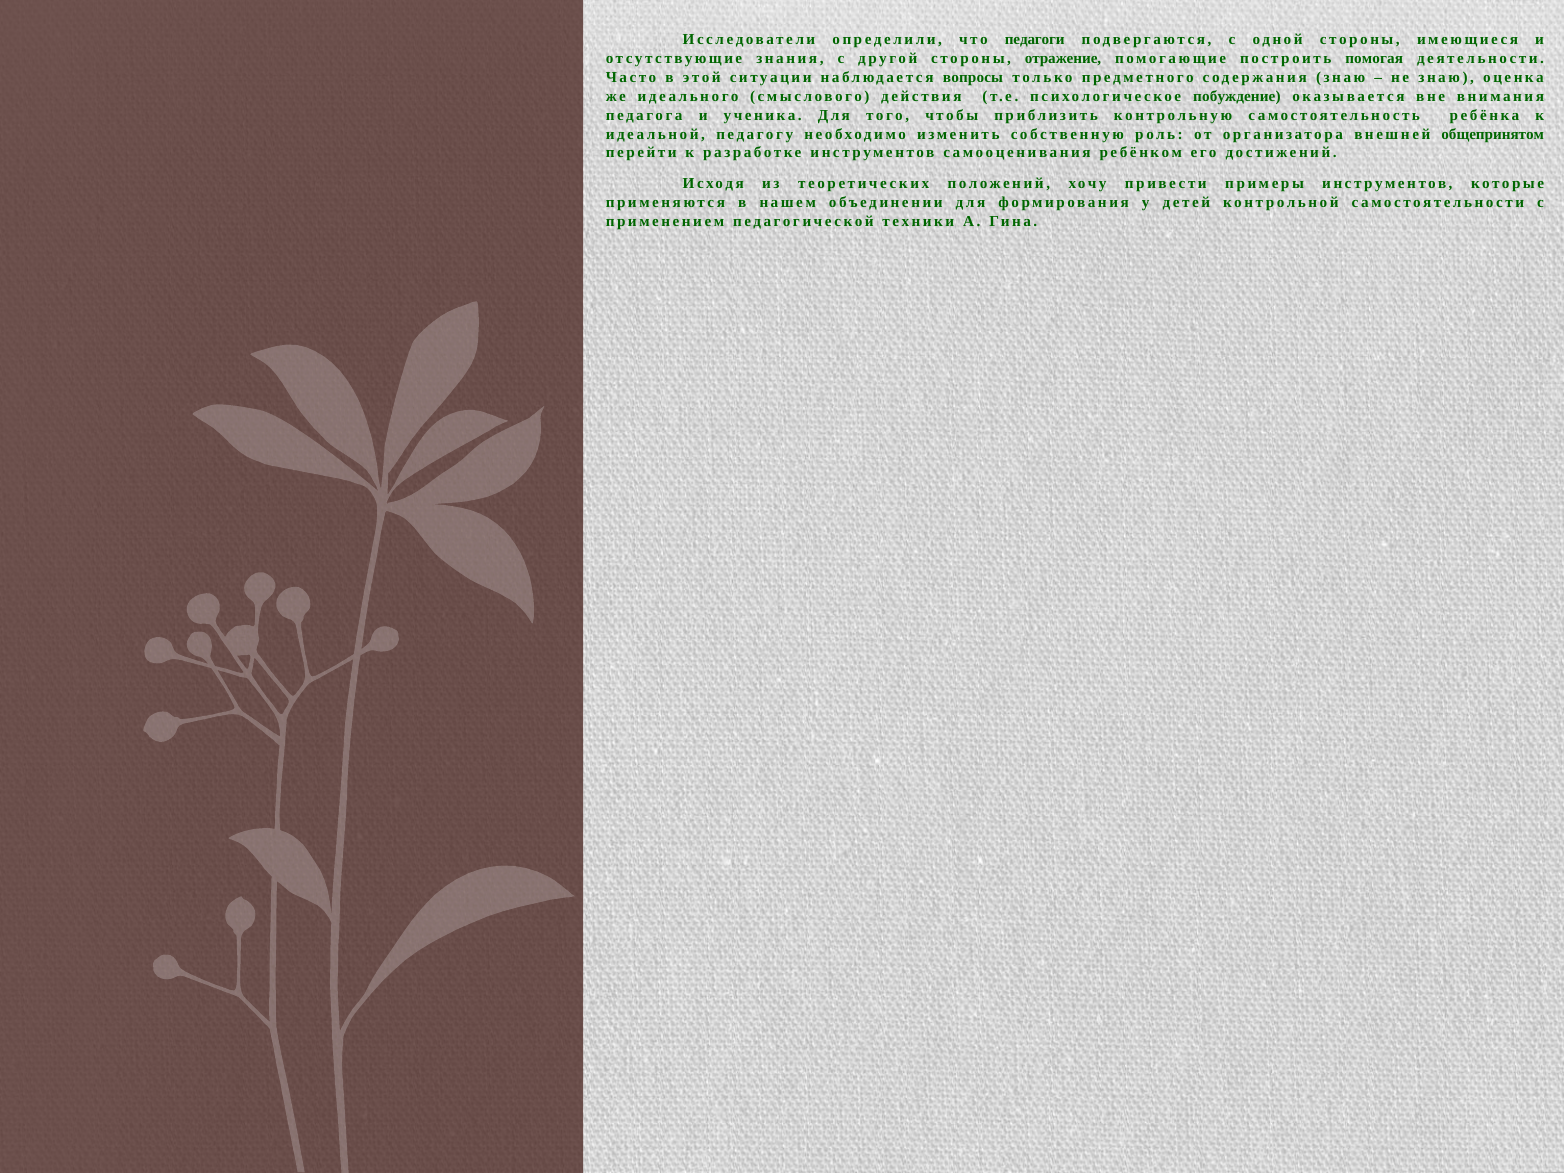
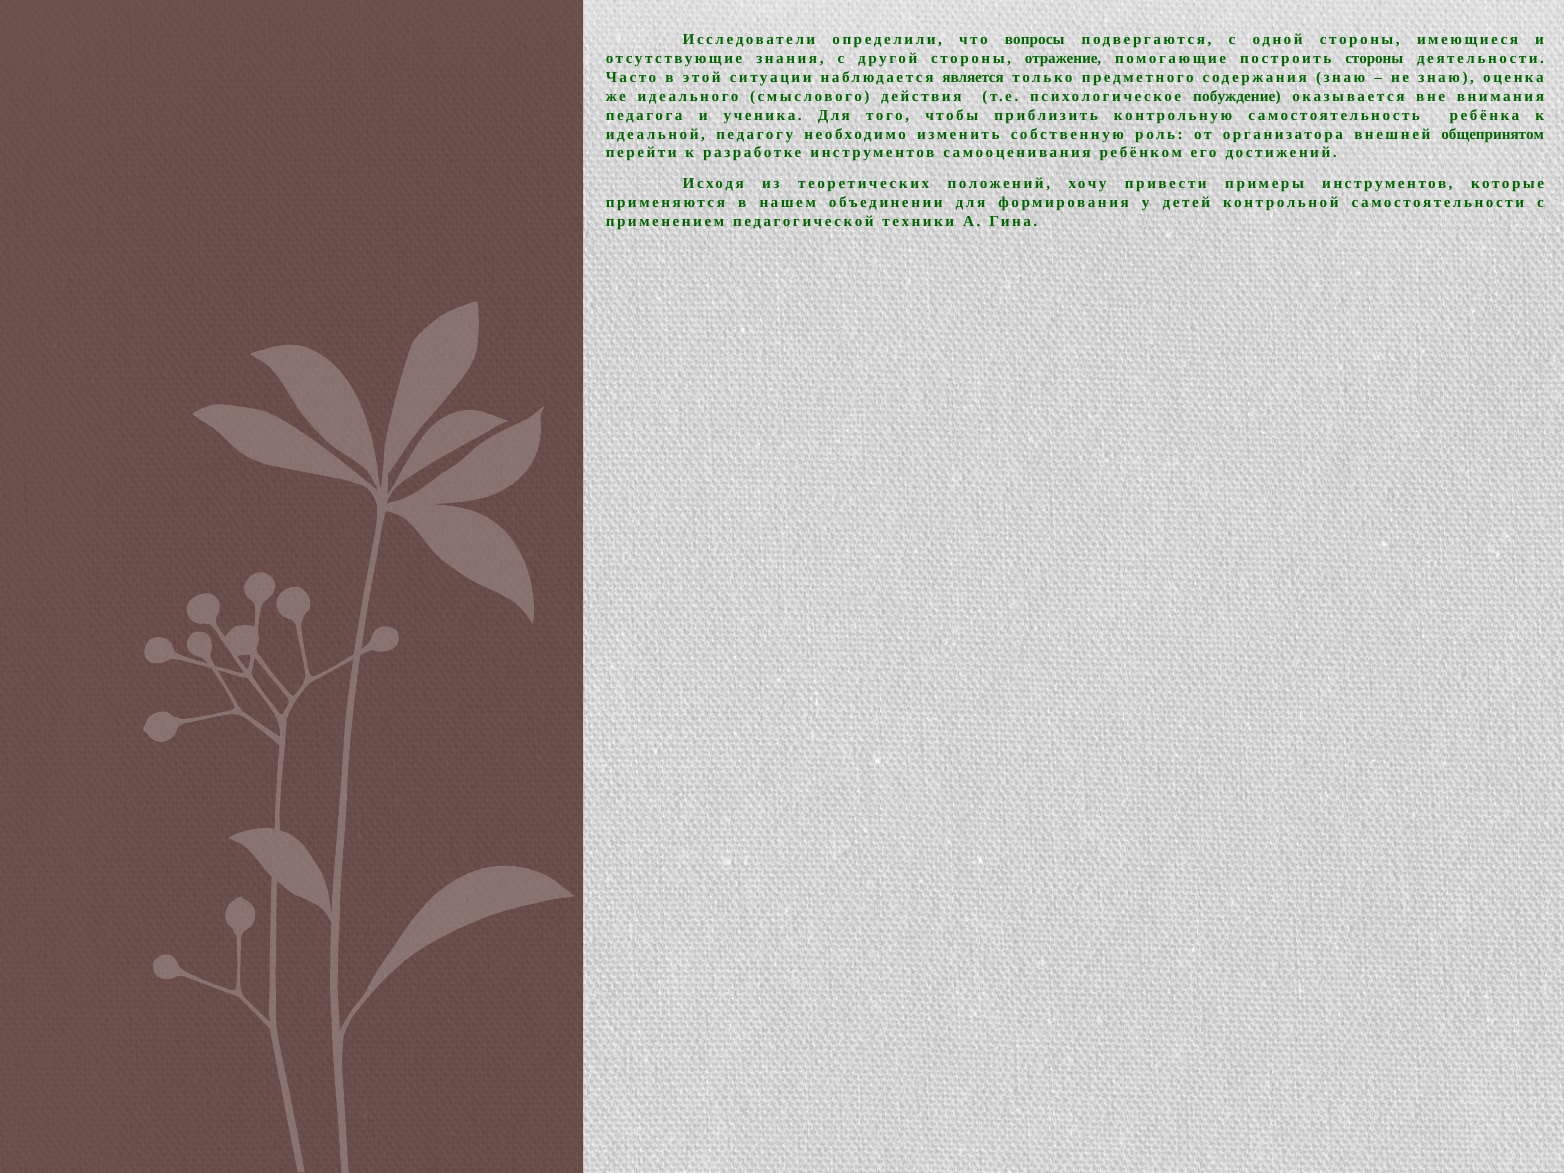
педагоги: педагоги -> вопросы (1035, 40)
построить помогая: помогая -> стороны (1374, 59)
вопросы: вопросы -> является (973, 77)
